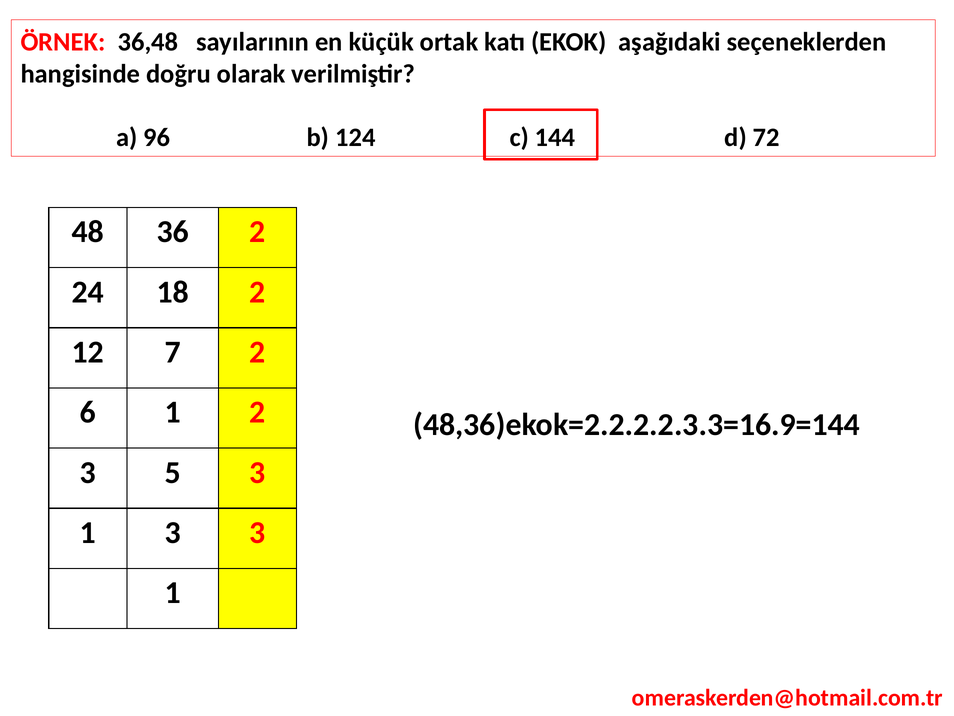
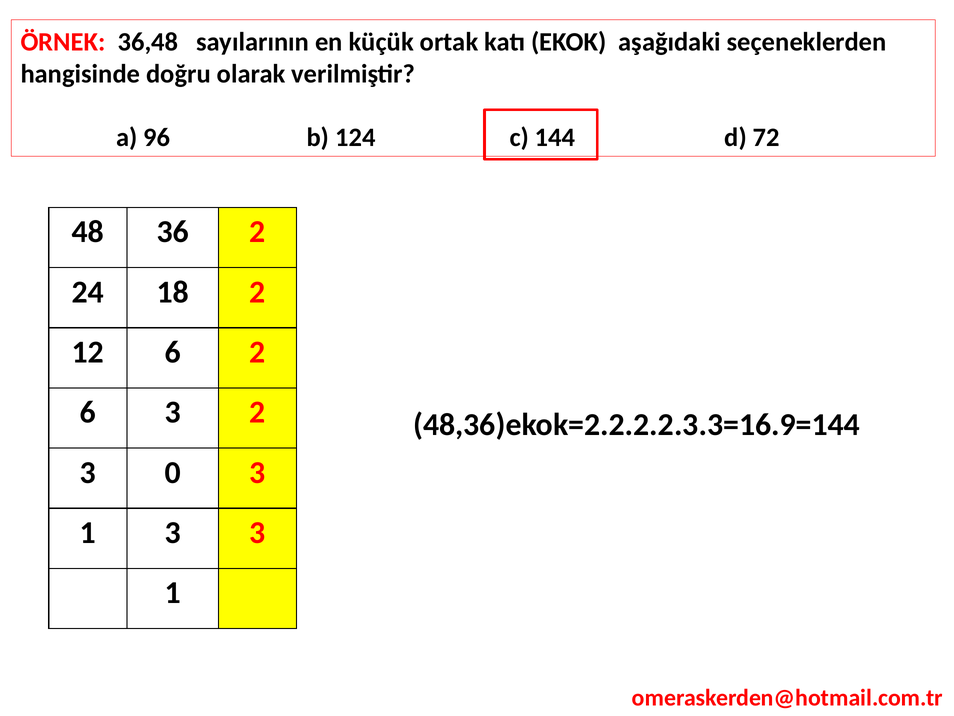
12 7: 7 -> 6 (173, 352)
6 1: 1 -> 3 (173, 412)
5: 5 -> 0 (173, 472)
